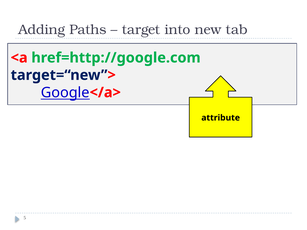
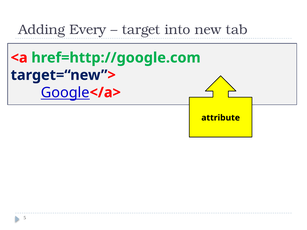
Paths: Paths -> Every (88, 30)
